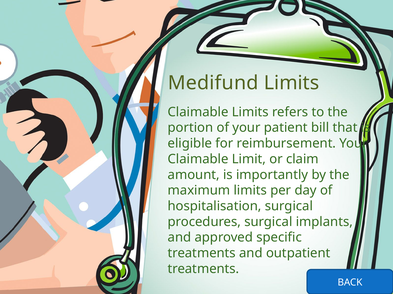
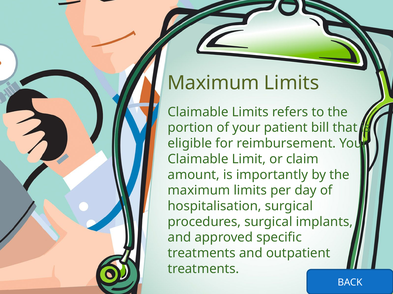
Medifund: Medifund -> Maximum (213, 83)
